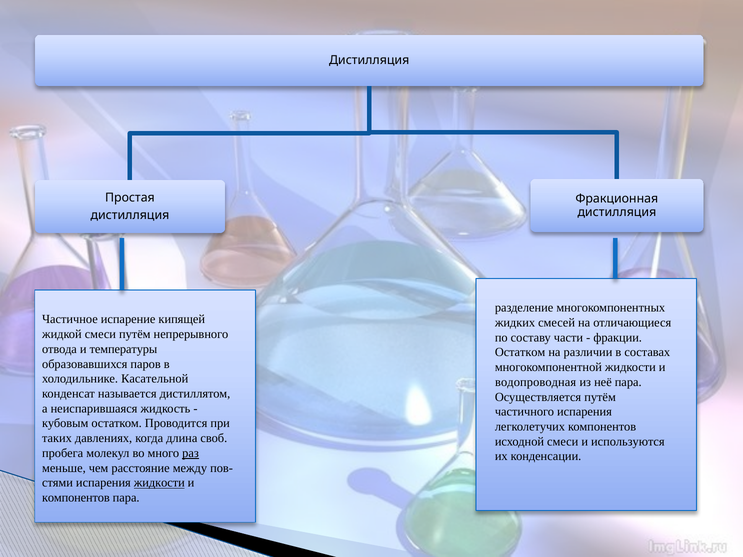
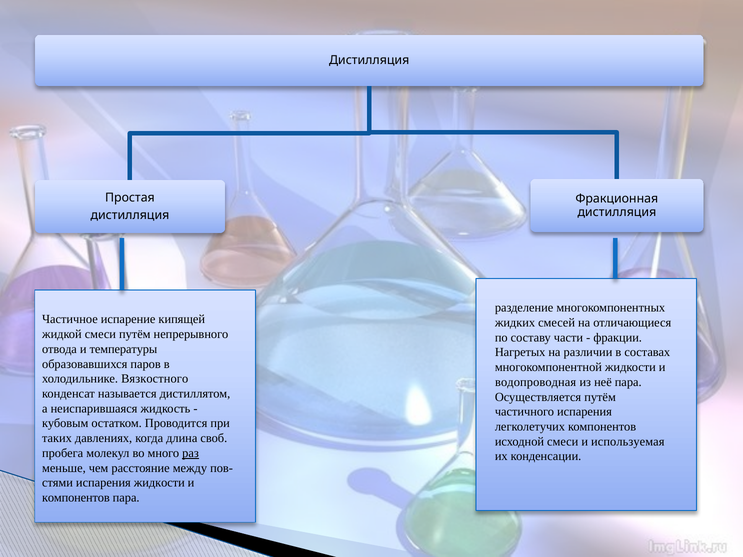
Остатком: Остатком -> Нагретых (520, 353)
Касательной: Касательной -> Вязкостного (155, 379)
используются: используются -> используемая (628, 442)
жидкости underline: present -> none (159, 483)
